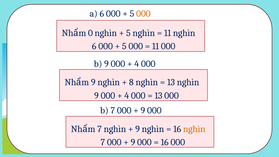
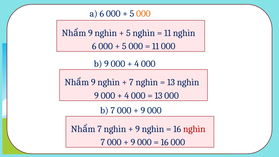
0: 0 -> 9 (90, 33)
8: 8 -> 7 (131, 82)
nghìn colour: orange -> red (194, 129)
